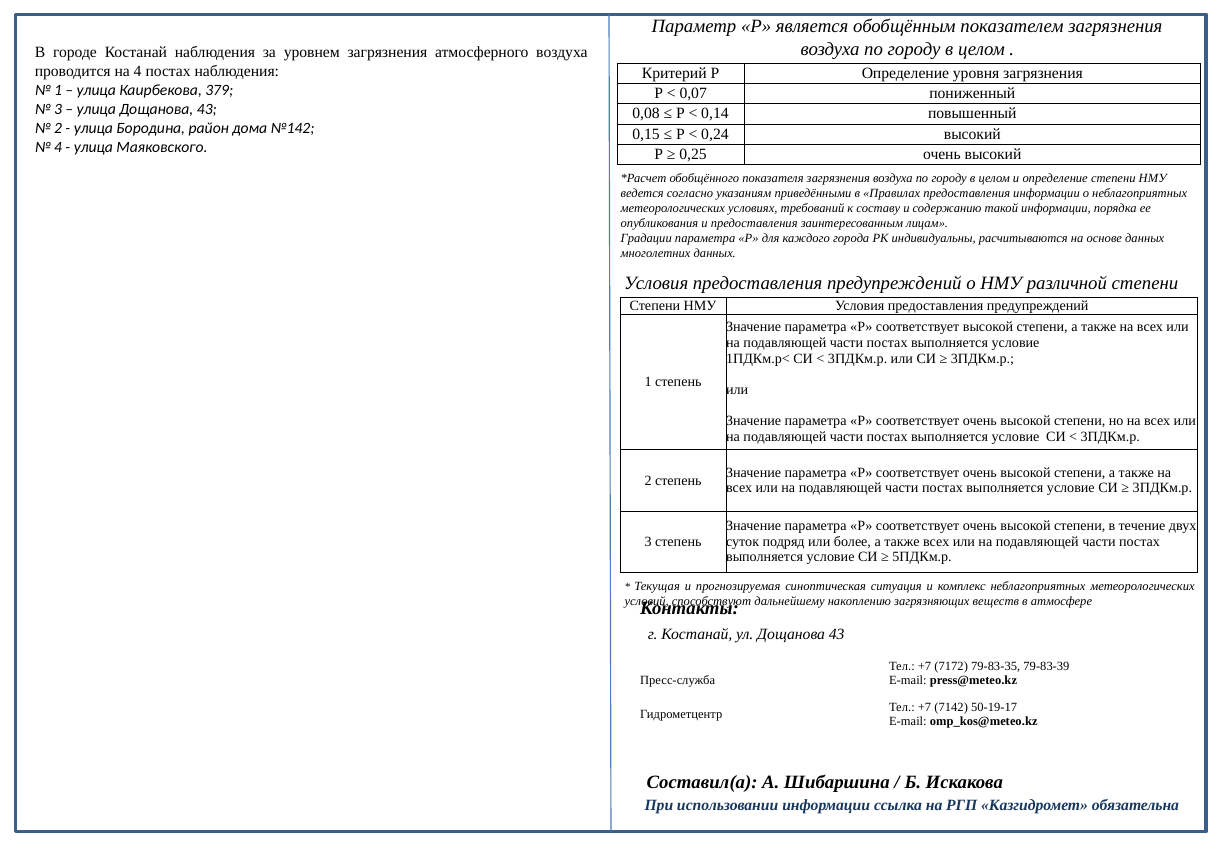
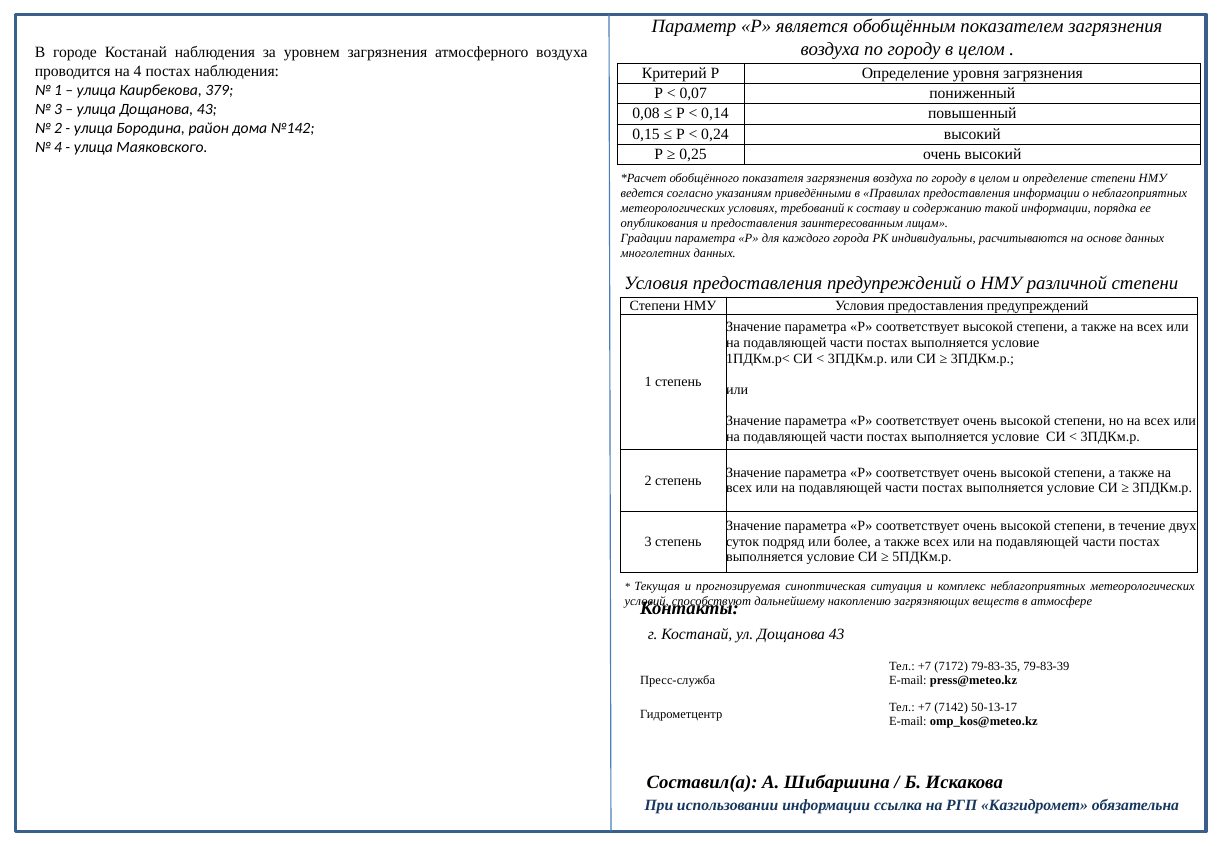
50-19-17: 50-19-17 -> 50-13-17 (994, 707)
